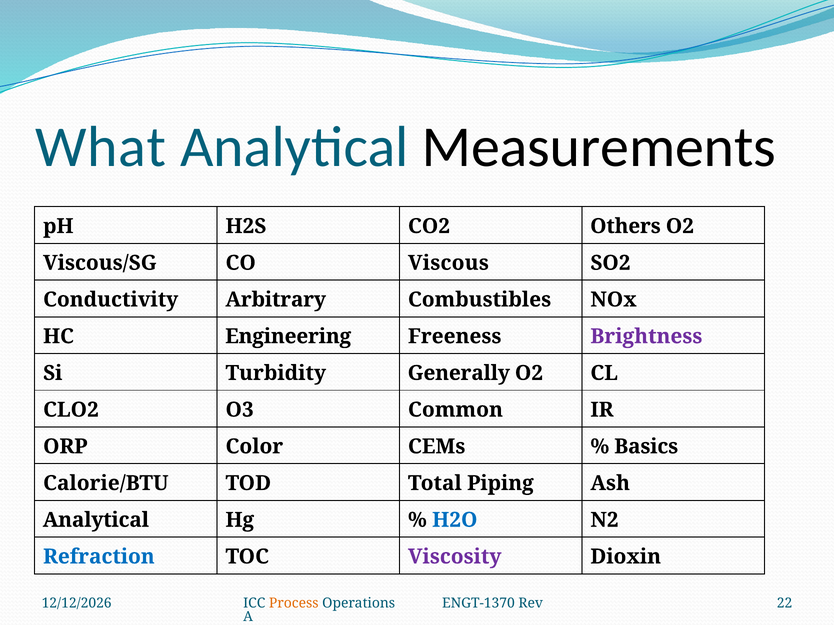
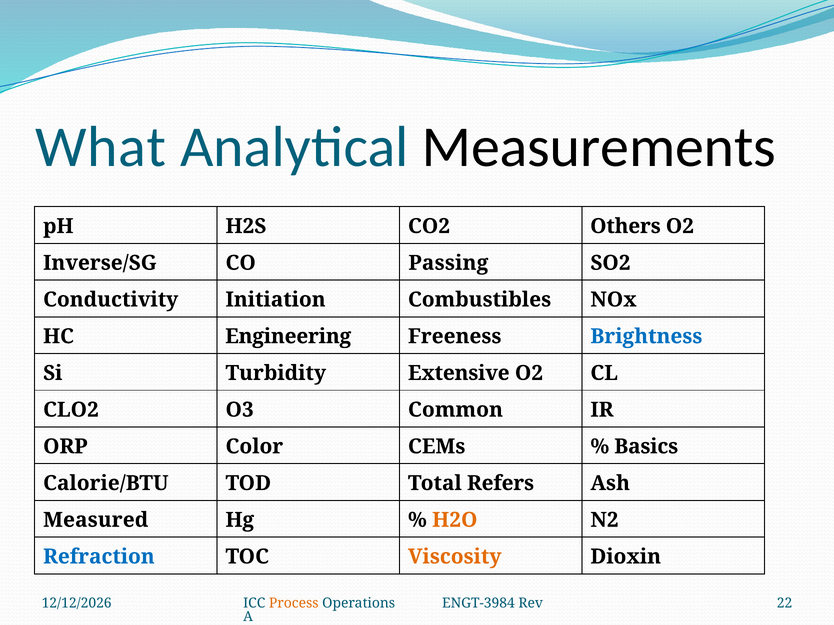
Viscous/SG: Viscous/SG -> Inverse/SG (100, 263)
Viscous: Viscous -> Passing (448, 263)
Arbitrary: Arbitrary -> Initiation (276, 300)
Brightness colour: purple -> blue (646, 337)
Generally: Generally -> Extensive (459, 373)
Piping: Piping -> Refers (501, 484)
Analytical: Analytical -> Measured (96, 520)
H2O colour: blue -> orange (455, 520)
Viscosity colour: purple -> orange (455, 557)
ENGT-1370: ENGT-1370 -> ENGT-3984 (478, 603)
